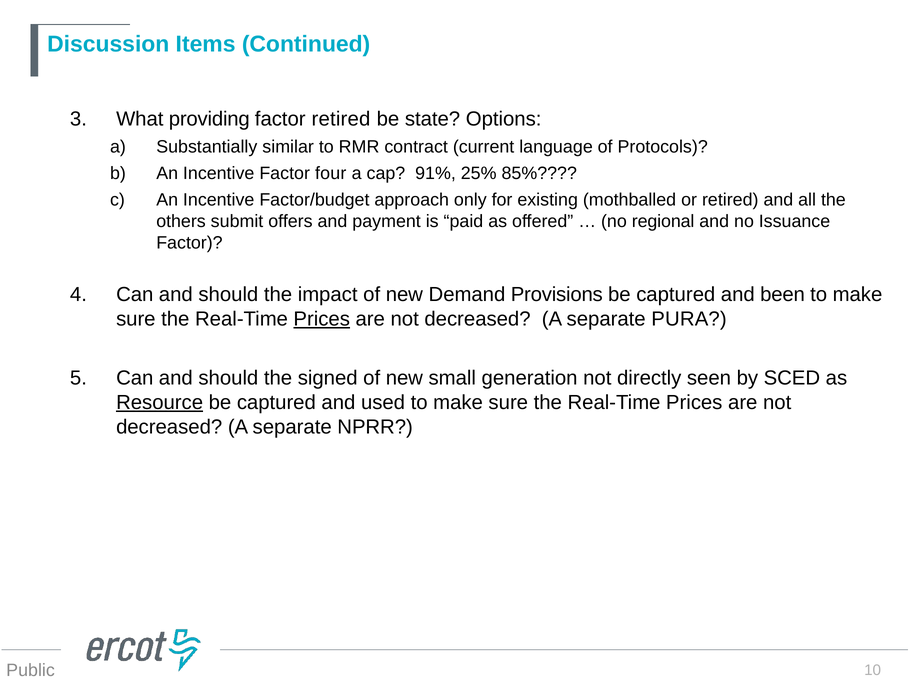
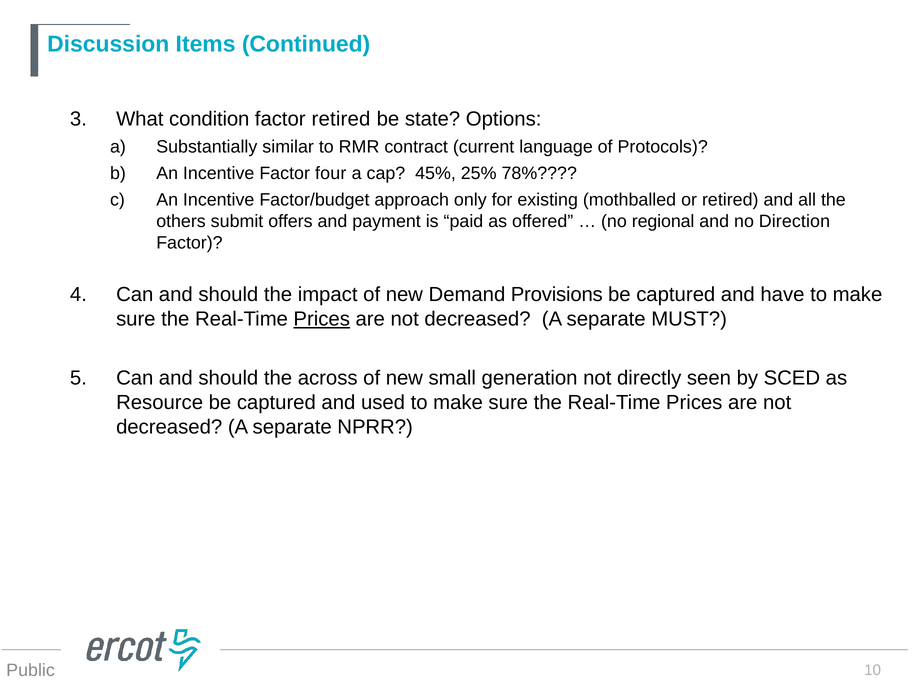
providing: providing -> condition (209, 119)
91%: 91% -> 45% (436, 174)
85%: 85% -> 78% (539, 174)
Issuance: Issuance -> Direction (794, 221)
been: been -> have (782, 294)
PURA: PURA -> MUST (689, 319)
signed: signed -> across (328, 378)
Resource underline: present -> none (160, 402)
